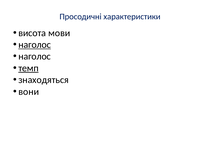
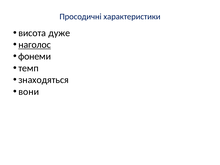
мови: мови -> дуже (59, 33)
наголос: наголос -> фонеми (35, 56)
темп underline: present -> none (28, 68)
